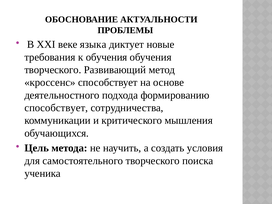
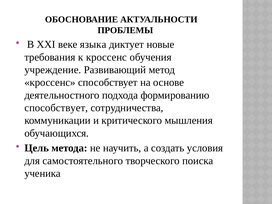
к обучения: обучения -> кроссенс (106, 57)
творческого: творческого -> учреждение (53, 70)
